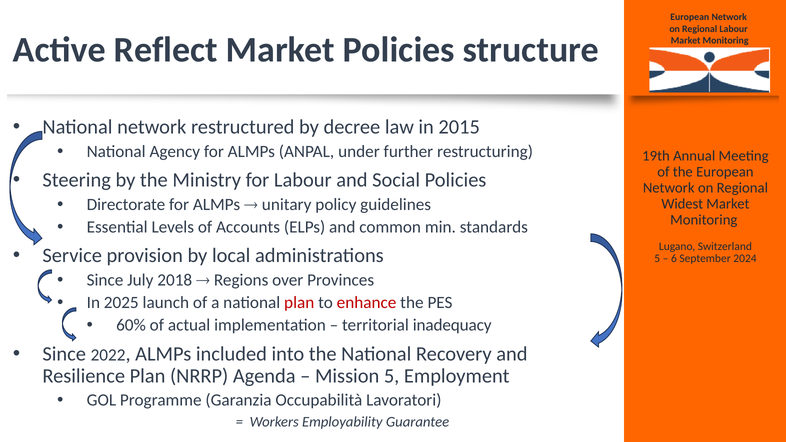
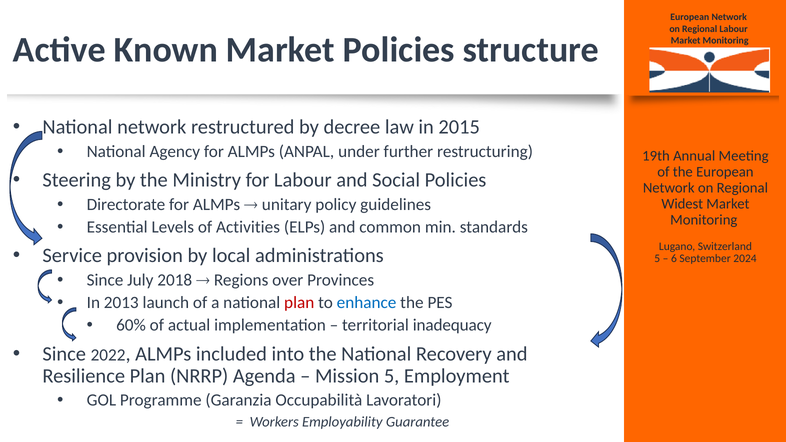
Reflect: Reflect -> Known (166, 50)
Accounts: Accounts -> Activities (248, 227)
2025: 2025 -> 2013 (121, 303)
enhance colour: red -> blue (367, 303)
